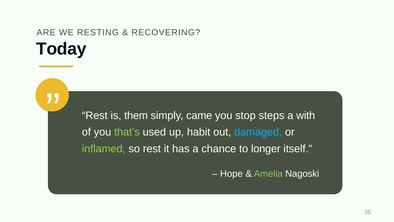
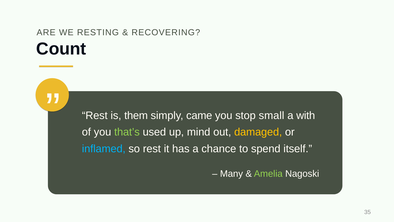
Today: Today -> Count (61, 49)
steps: steps -> small (271, 115)
habit: habit -> mind (199, 132)
damaged colour: light blue -> yellow (258, 132)
inflamed colour: light green -> light blue (104, 149)
longer: longer -> spend (266, 149)
Hope: Hope -> Many (231, 173)
